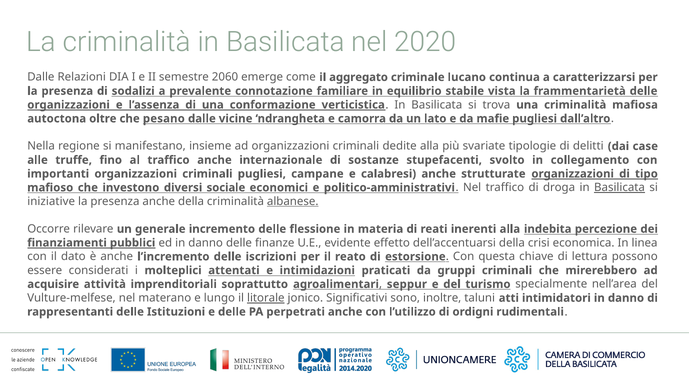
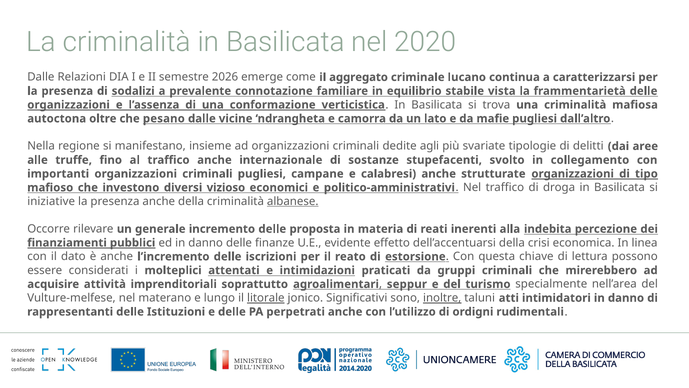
2060: 2060 -> 2026 (225, 77)
dedite alla: alla -> agli (430, 146)
case: case -> aree (645, 146)
sociale: sociale -> vizioso (226, 187)
Basilicata underline: present -> none (620, 187)
flessione: flessione -> proposta (315, 229)
inoltre underline: none -> present (442, 298)
